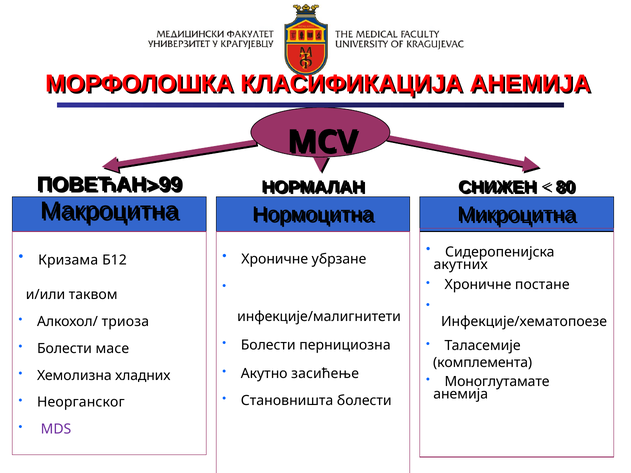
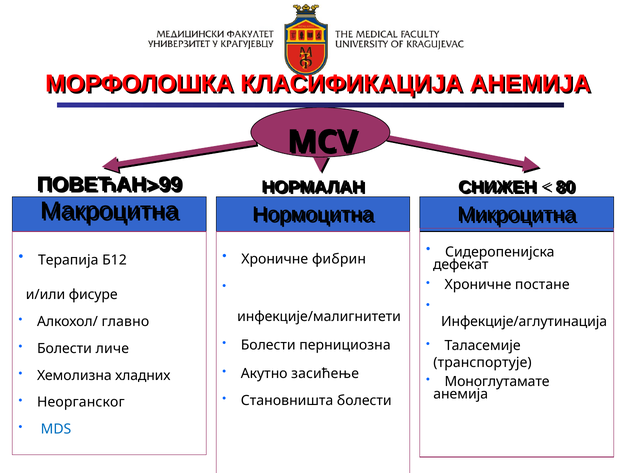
Кризама: Кризама -> Терапија (68, 260)
убрзaнe: убрзaнe -> фибрин (339, 259)
акутних: акутних -> дефeкат (461, 265)
таквом: таквом -> фисуре (93, 295)
триоза: триоза -> главно (125, 322)
Инфекције/хематопоезе: Инфекције/хематопоезе -> Инфекције/аглутинација (524, 322)
масе: масе -> личе (112, 349)
комплемента: комплемента -> транспортује (483, 363)
MDS colour: purple -> blue (56, 429)
